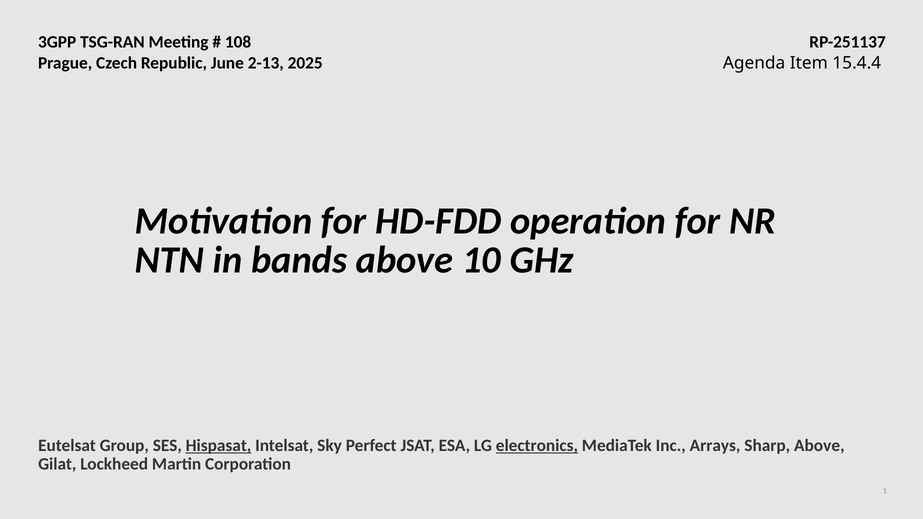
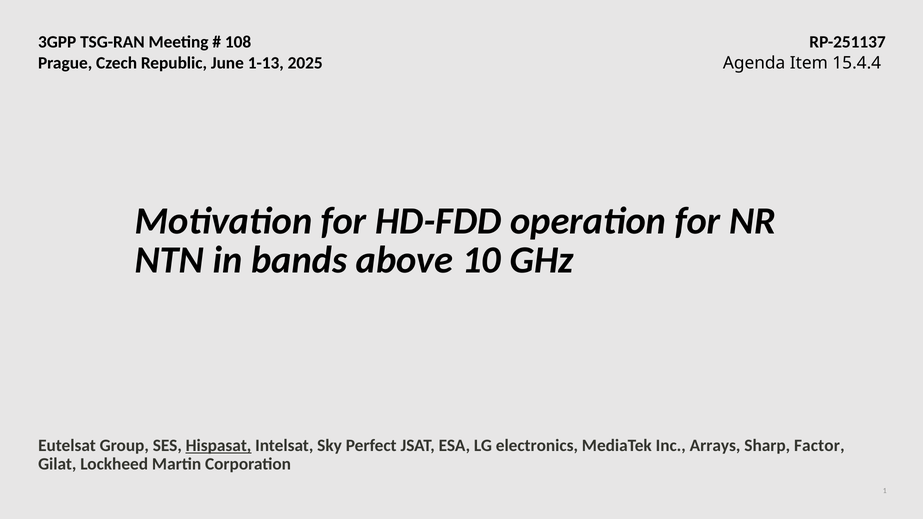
2-13: 2-13 -> 1-13 (266, 63)
electronics underline: present -> none (537, 445)
Sharp Above: Above -> Factor (819, 445)
